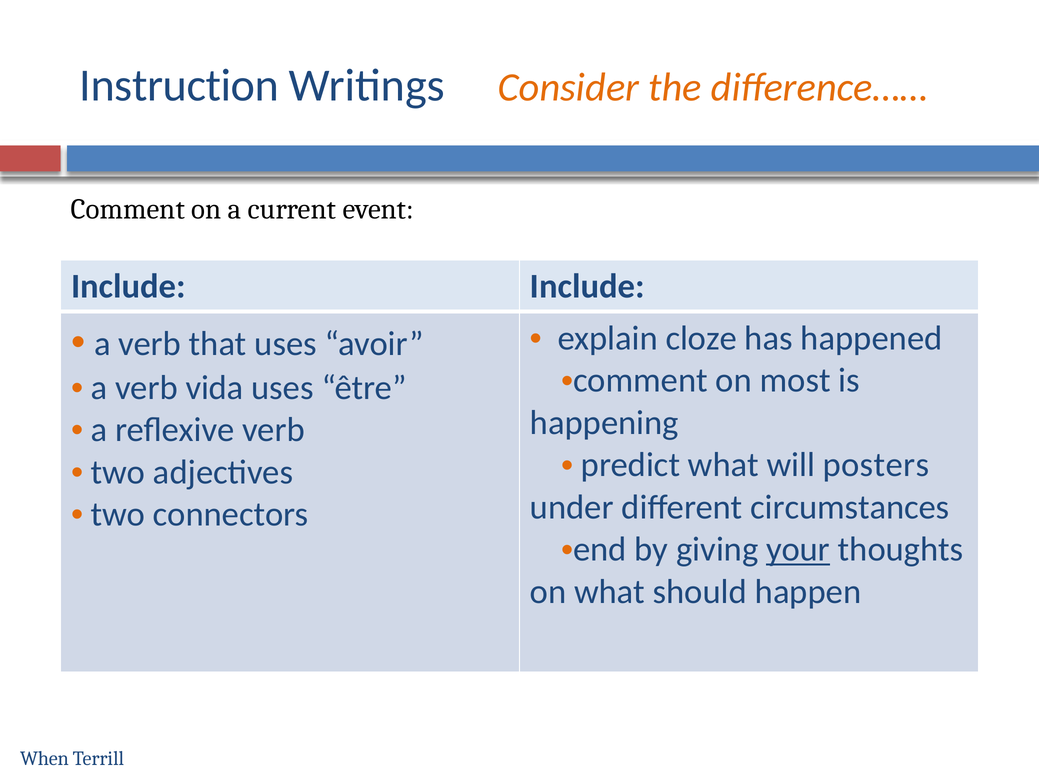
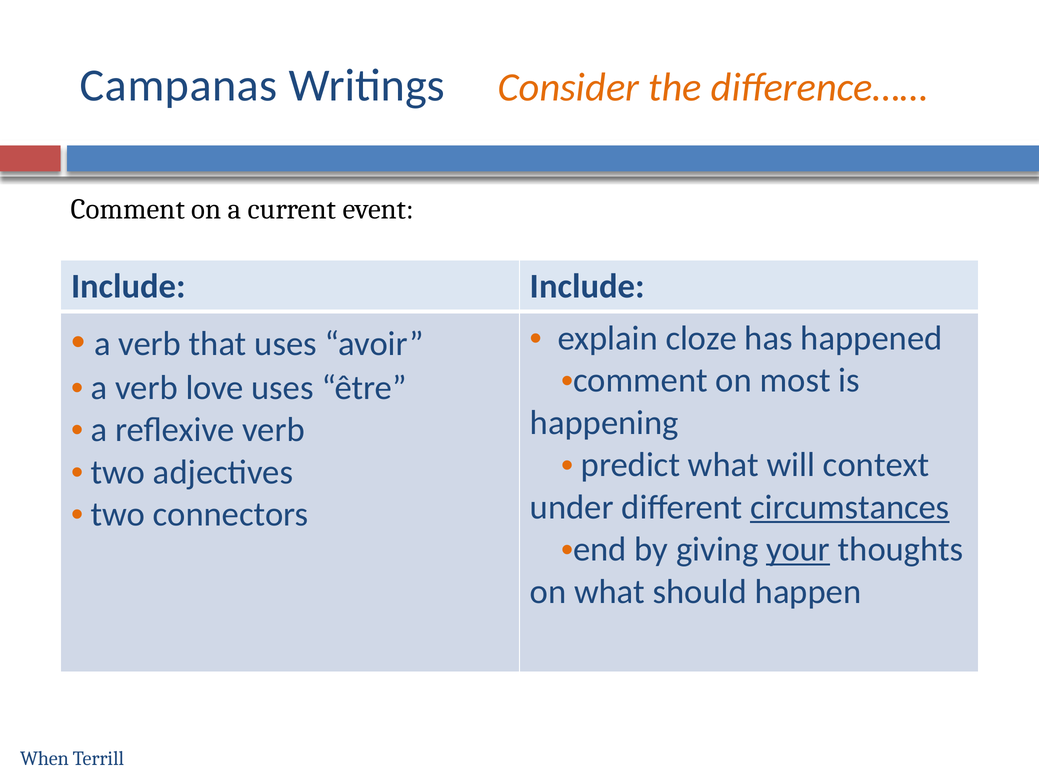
Instruction: Instruction -> Campanas (179, 85)
vida: vida -> love (215, 388)
posters: posters -> context (876, 465)
circumstances underline: none -> present (850, 507)
